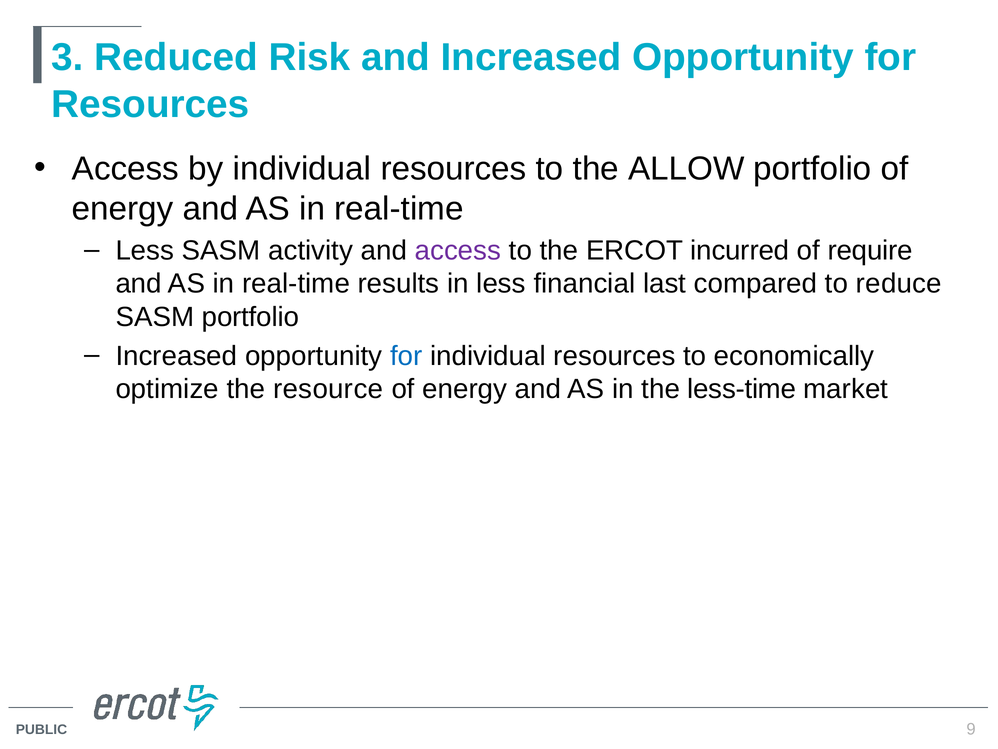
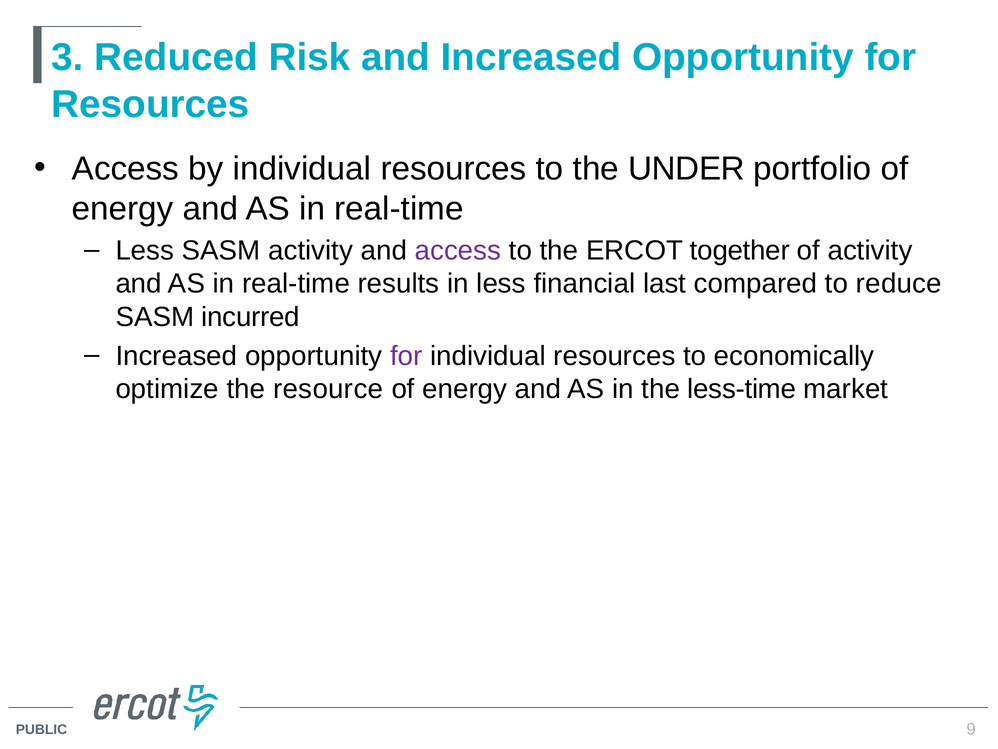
ALLOW: ALLOW -> UNDER (687, 169)
incurred: incurred -> together (740, 250)
of require: require -> activity (870, 250)
SASM portfolio: portfolio -> incurred (251, 317)
for colour: blue -> purple (406, 356)
